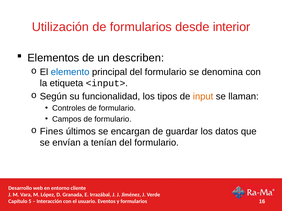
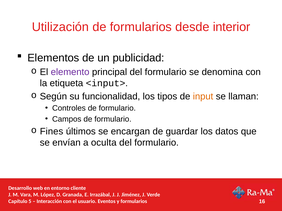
describen: describen -> publicidad (139, 58)
elemento colour: blue -> purple (70, 72)
tenían: tenían -> oculta (104, 143)
